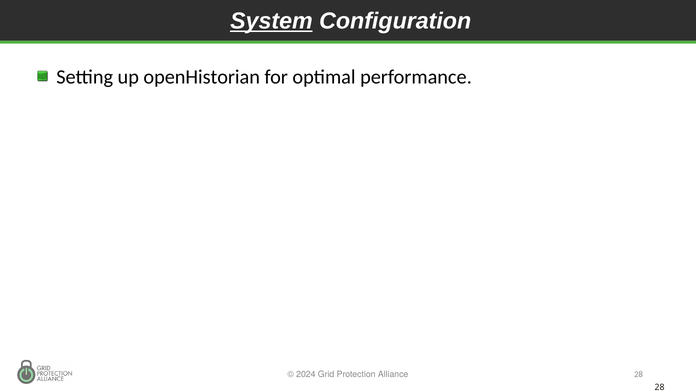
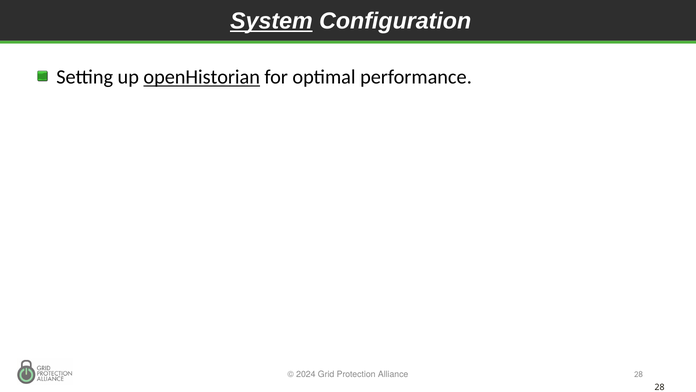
openHistorian underline: none -> present (202, 77)
